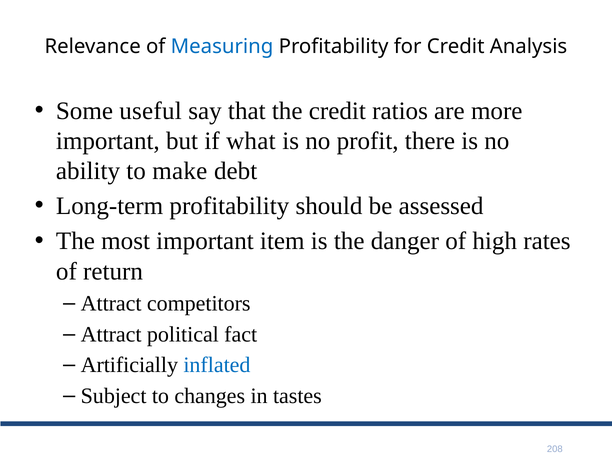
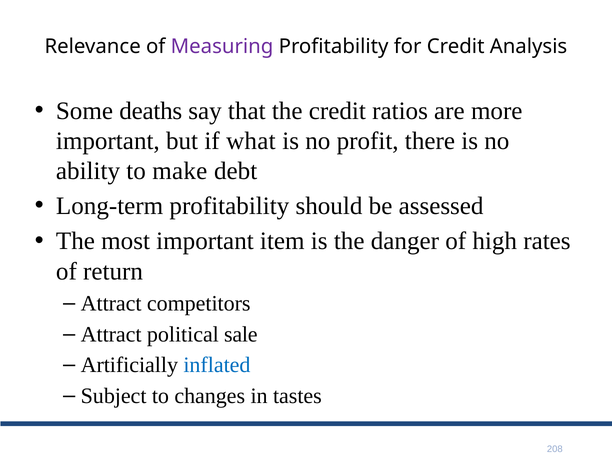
Measuring colour: blue -> purple (222, 46)
useful: useful -> deaths (151, 111)
fact: fact -> sale (241, 334)
